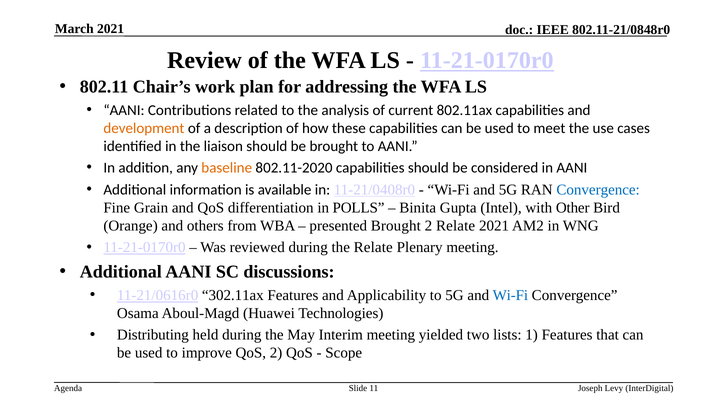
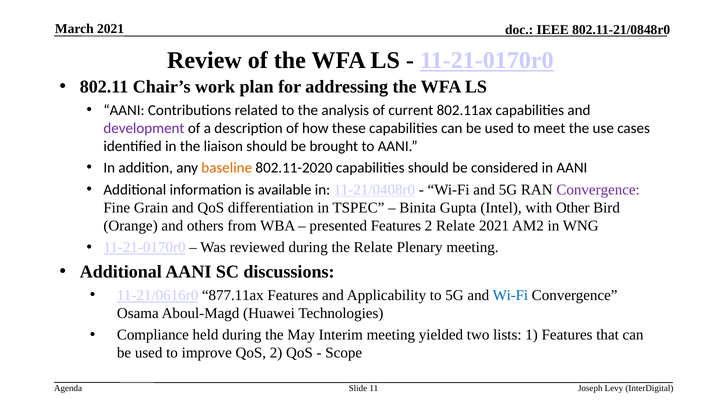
development colour: orange -> purple (144, 128)
Convergence colour: blue -> purple (598, 190)
POLLS: POLLS -> TSPEC (358, 208)
presented Brought: Brought -> Features (396, 226)
302.11ax: 302.11ax -> 877.11ax (233, 296)
Distributing: Distributing -> Compliance (153, 335)
